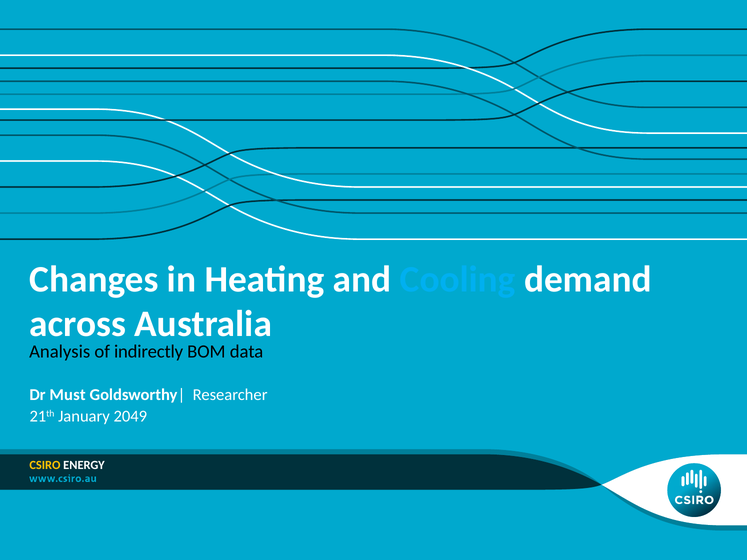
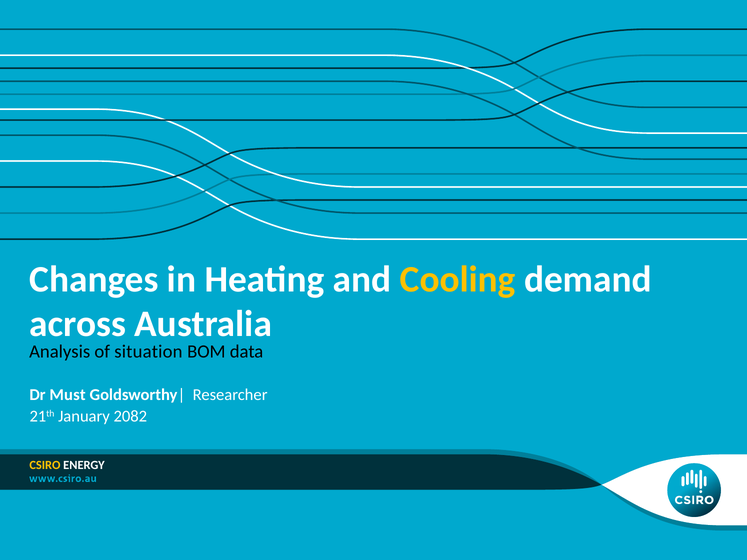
Cooling colour: light blue -> yellow (458, 279)
indirectly: indirectly -> situation (148, 352)
2049: 2049 -> 2082 (130, 417)
